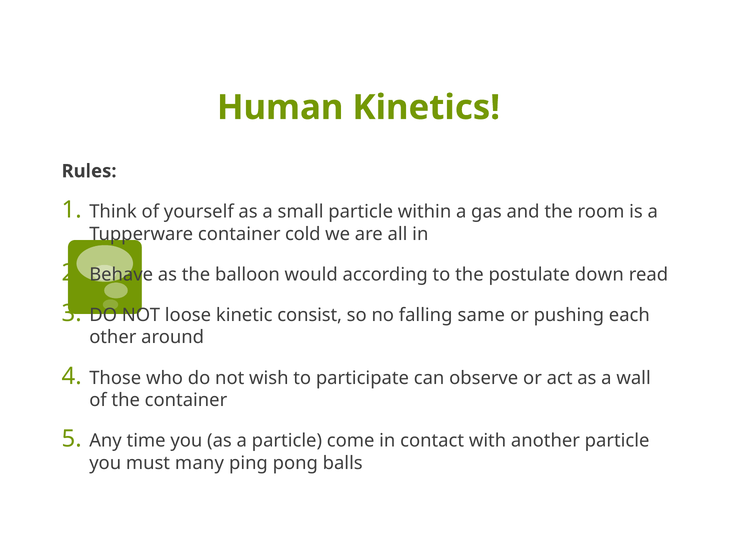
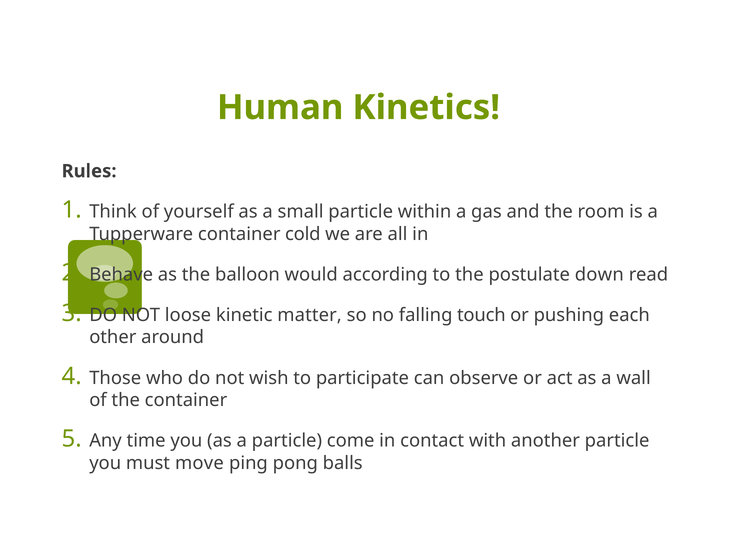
consist: consist -> matter (310, 315)
same: same -> touch (481, 315)
many: many -> move (199, 463)
